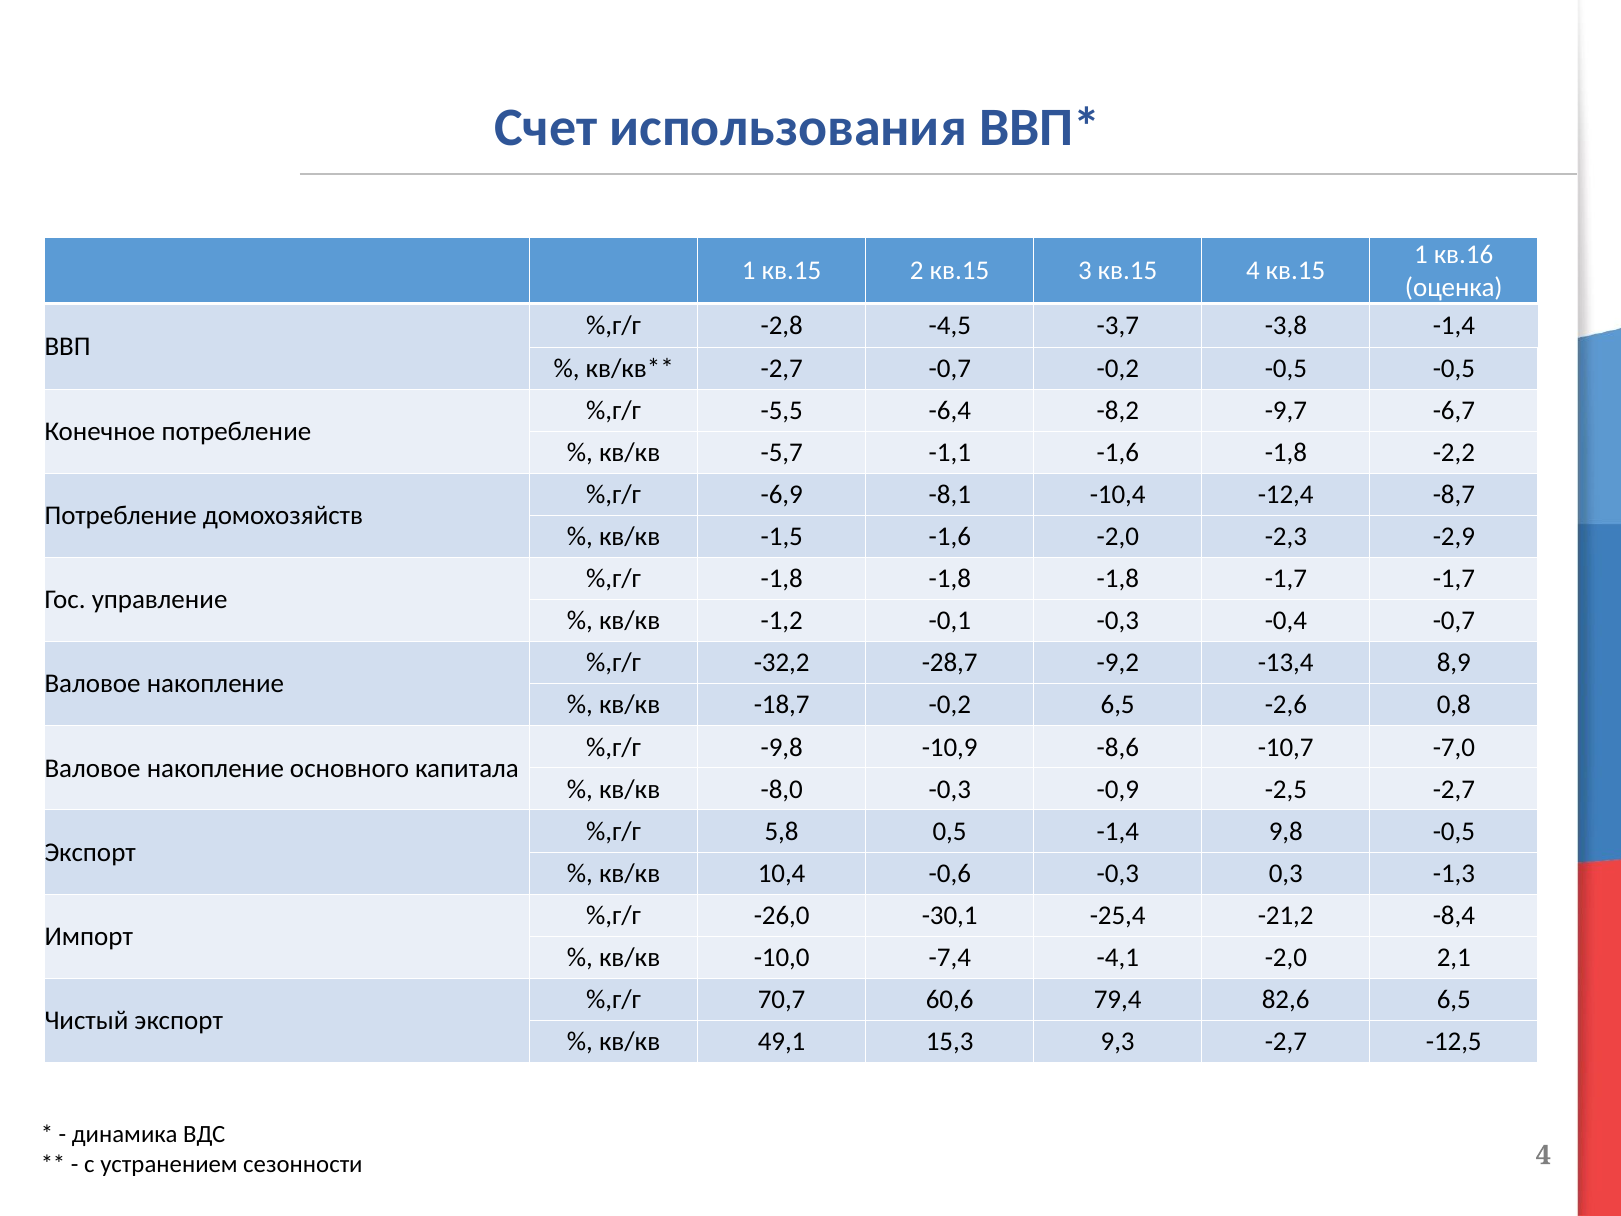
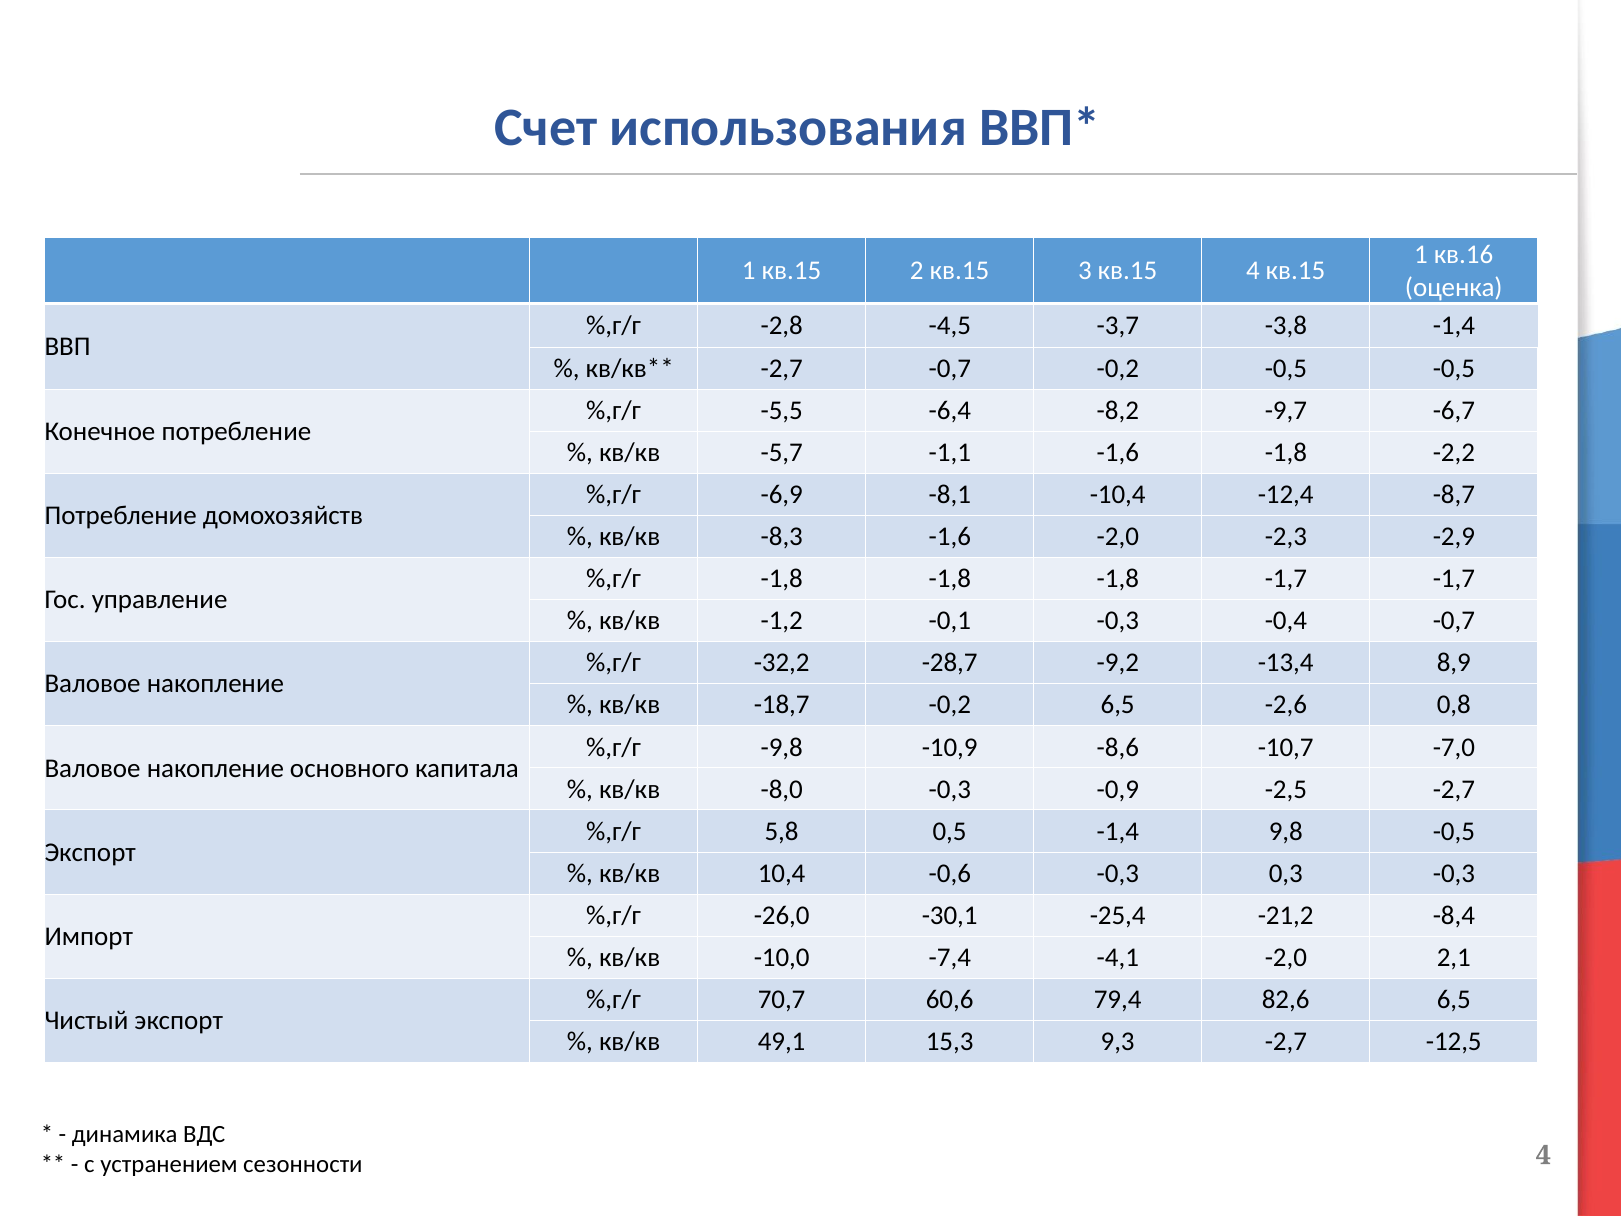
-1,5: -1,5 -> -8,3 (782, 537)
0,3 -1,3: -1,3 -> -0,3 (1454, 873)
